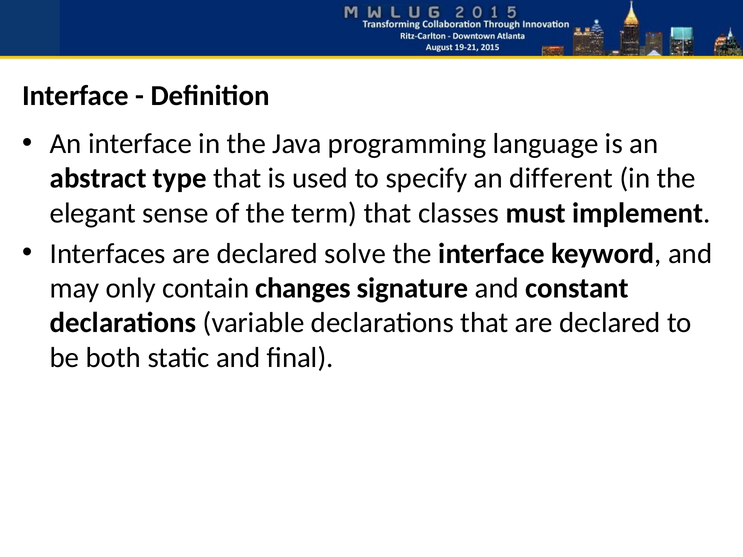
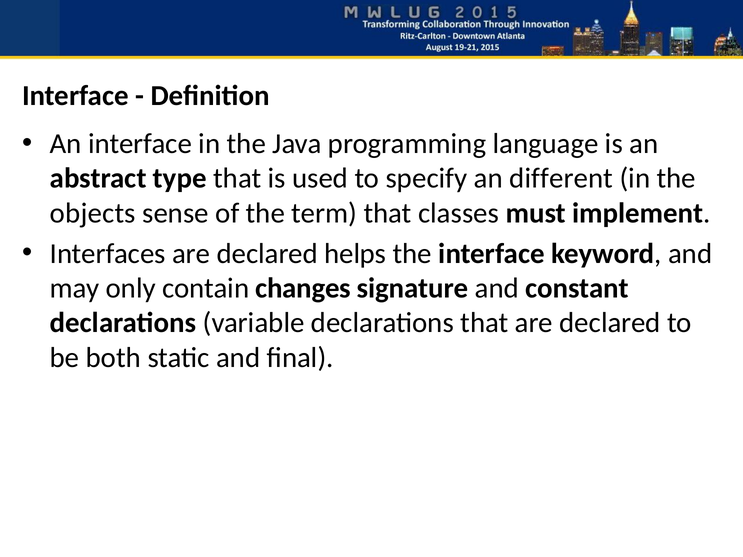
elegant: elegant -> objects (93, 213)
solve: solve -> helps (355, 254)
